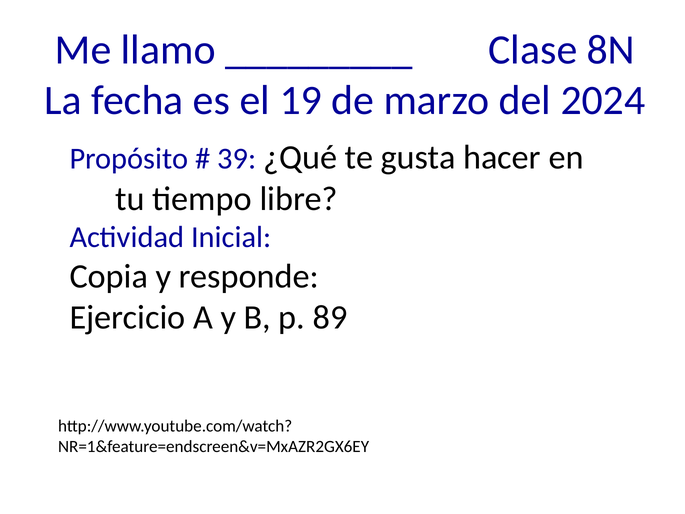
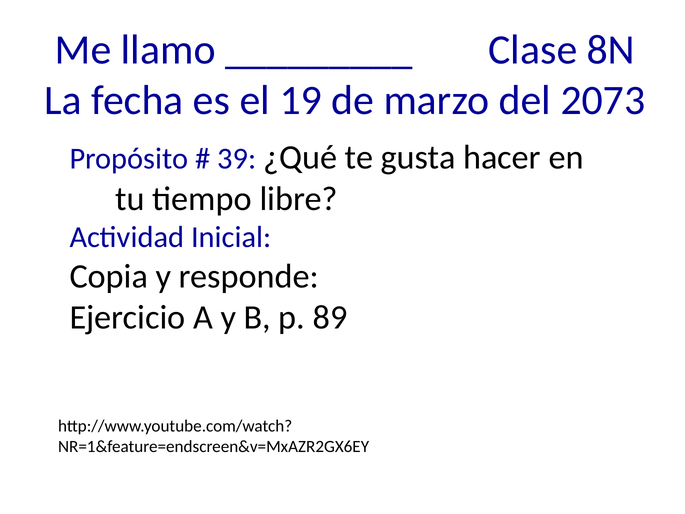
2024: 2024 -> 2073 (603, 100)
